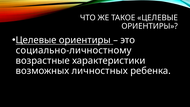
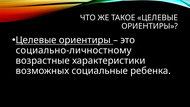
личностных: личностных -> социальные (100, 71)
